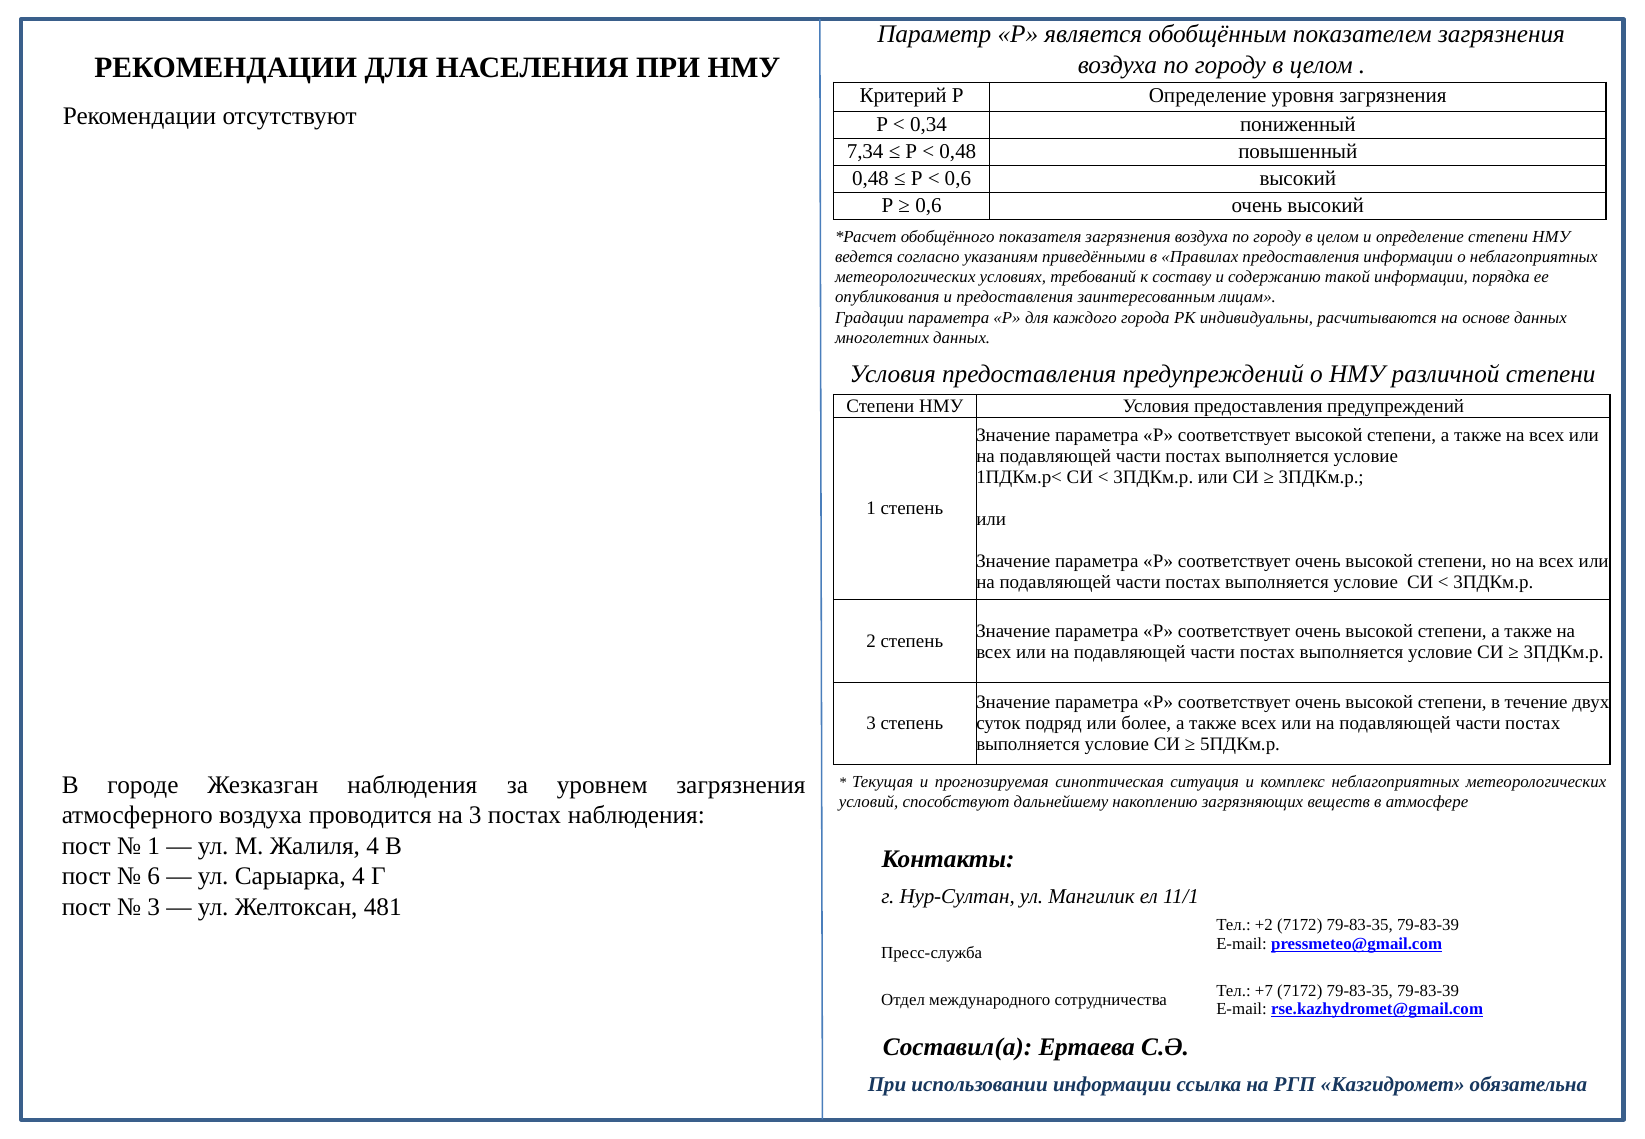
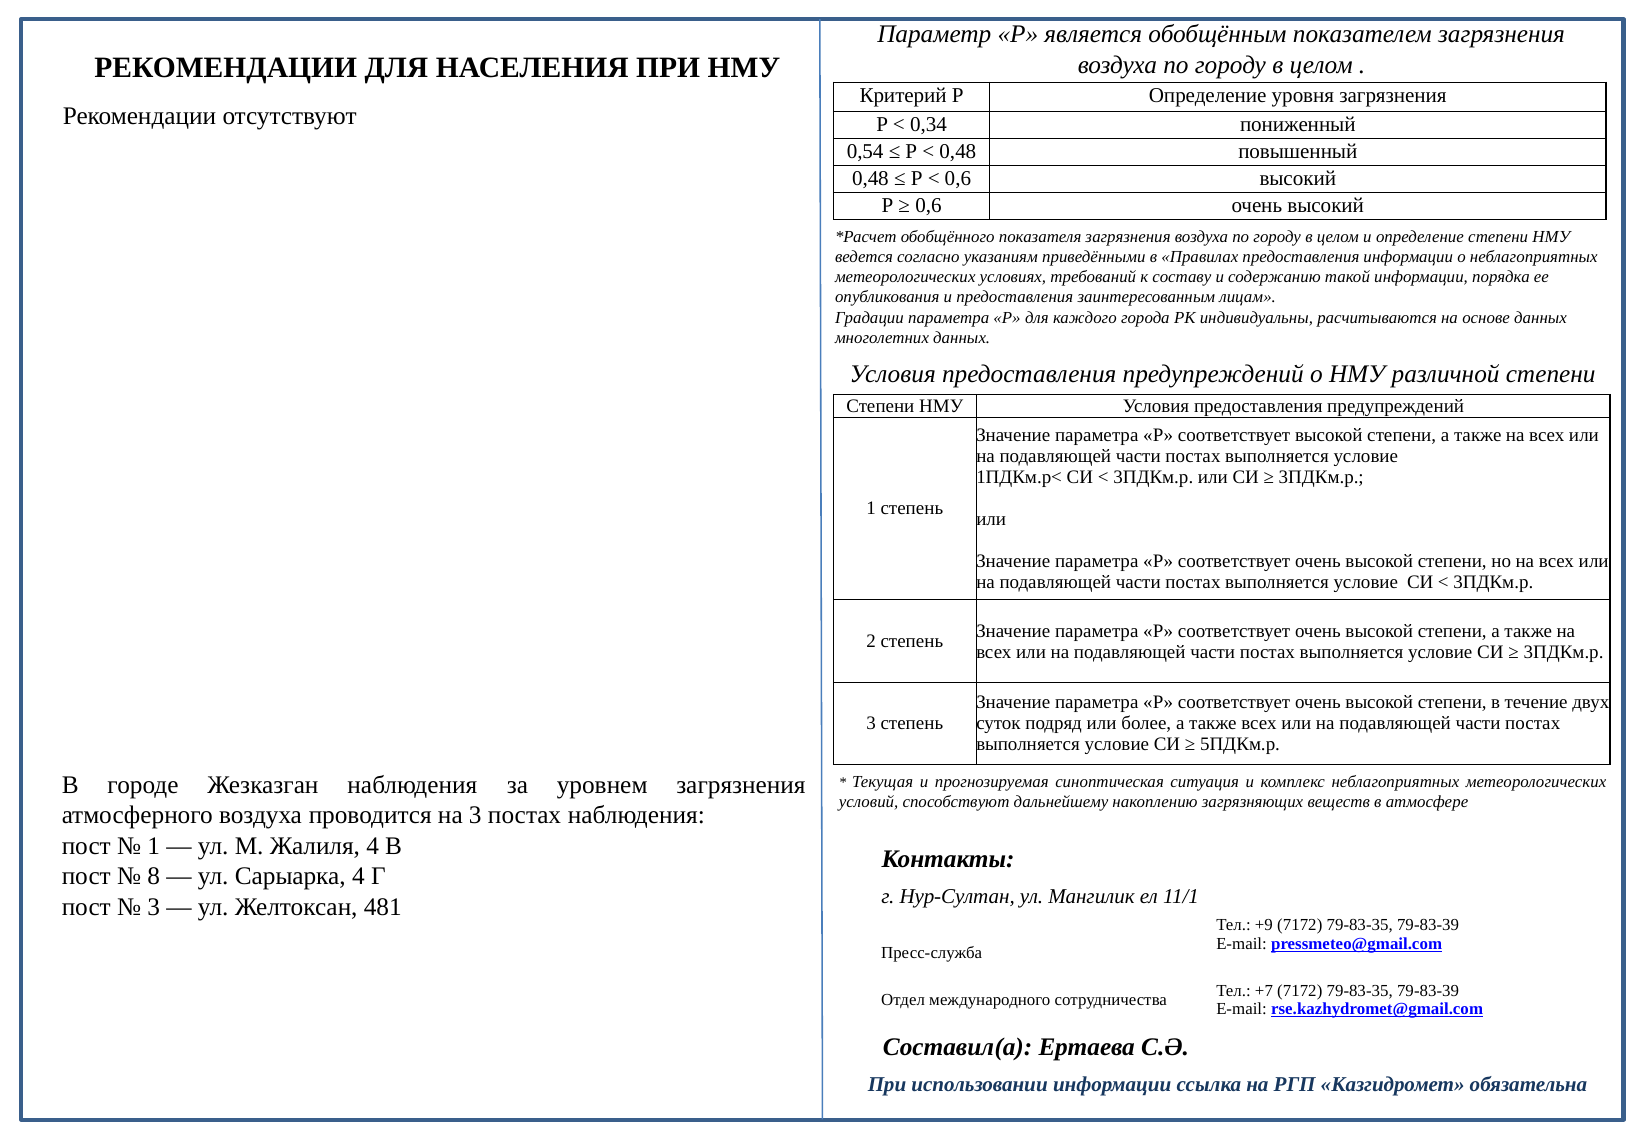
7,34: 7,34 -> 0,54 (865, 152)
6: 6 -> 8 (154, 876)
+2: +2 -> +9 (1264, 925)
